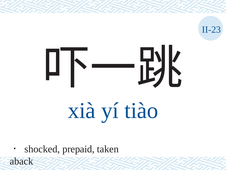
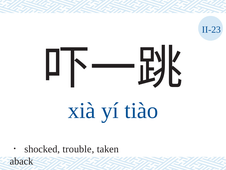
prepaid: prepaid -> trouble (78, 149)
